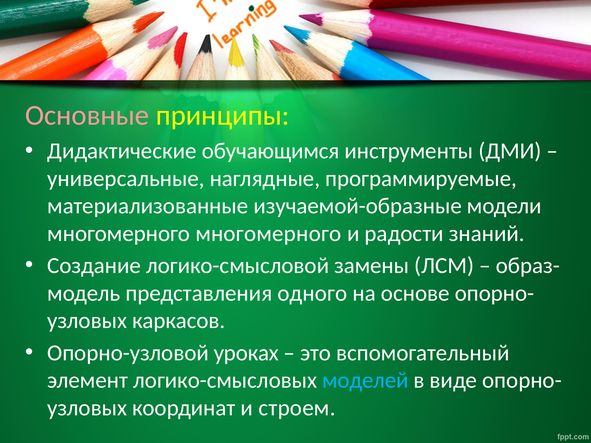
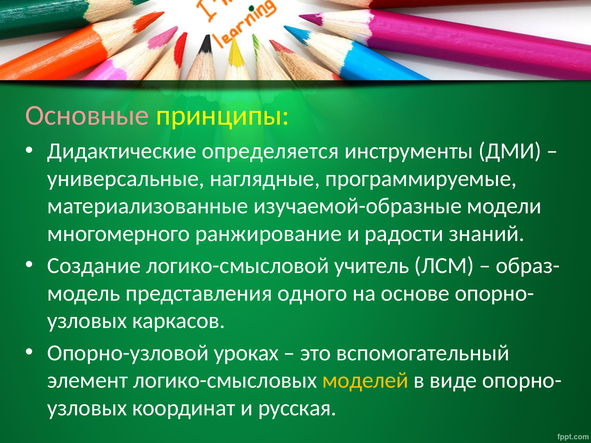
обучающимся: обучающимся -> определяется (270, 151)
многомерного многомерного: многомерного -> ранжирование (268, 234)
замены: замены -> учитель (372, 266)
моделей colour: light blue -> yellow (365, 381)
строем: строем -> русская (297, 408)
